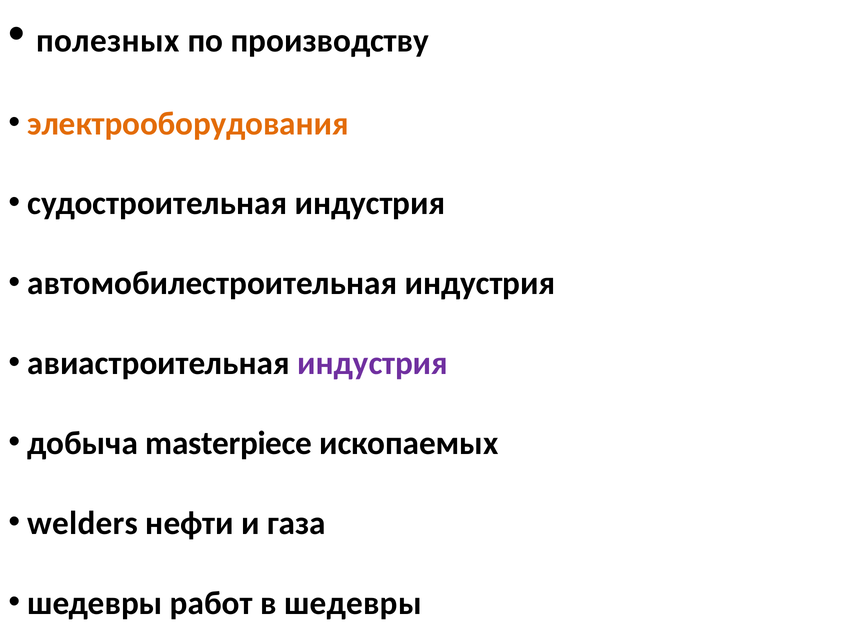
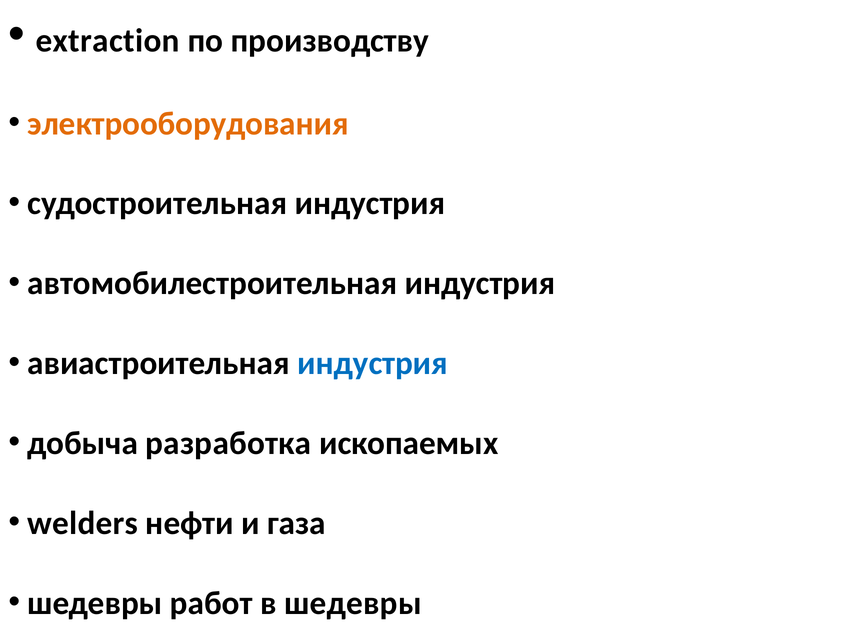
полезных: полезных -> extraction (108, 41)
индустрия colour: purple -> blue (373, 363)
masterpiece: masterpiece -> разработка (228, 443)
